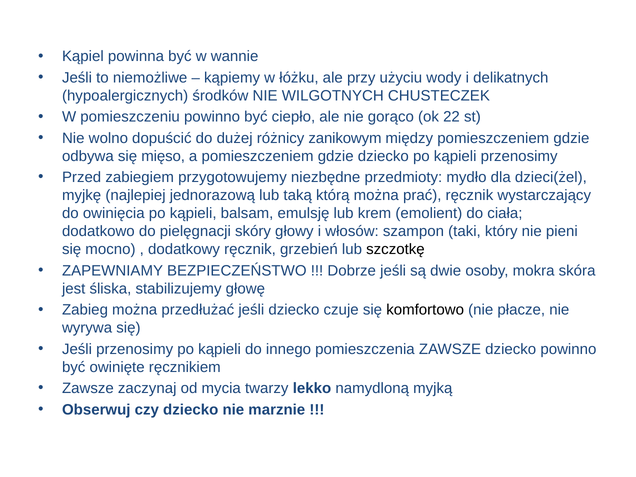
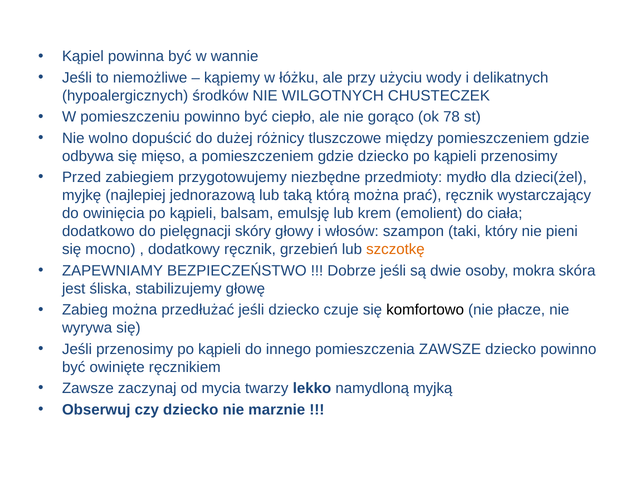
22: 22 -> 78 (451, 117)
zanikowym: zanikowym -> tluszczowe (345, 138)
szczotkę colour: black -> orange (395, 249)
